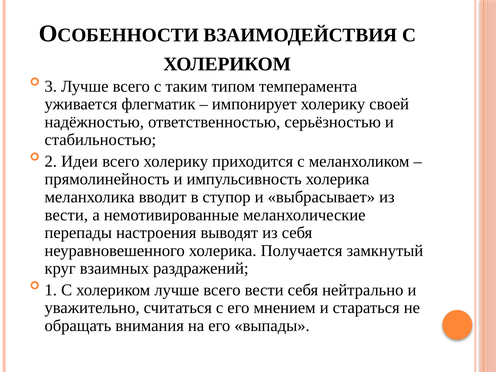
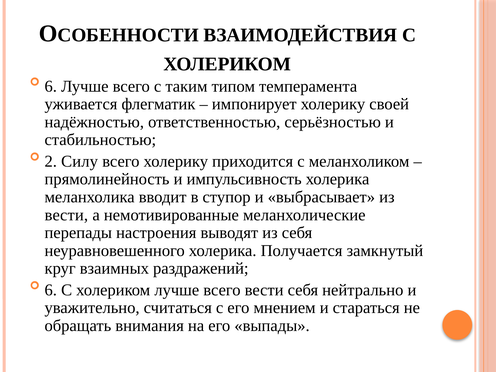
3: 3 -> 6 (51, 86)
Идеи: Идеи -> Силу (80, 161)
1: 1 -> 6 (51, 290)
